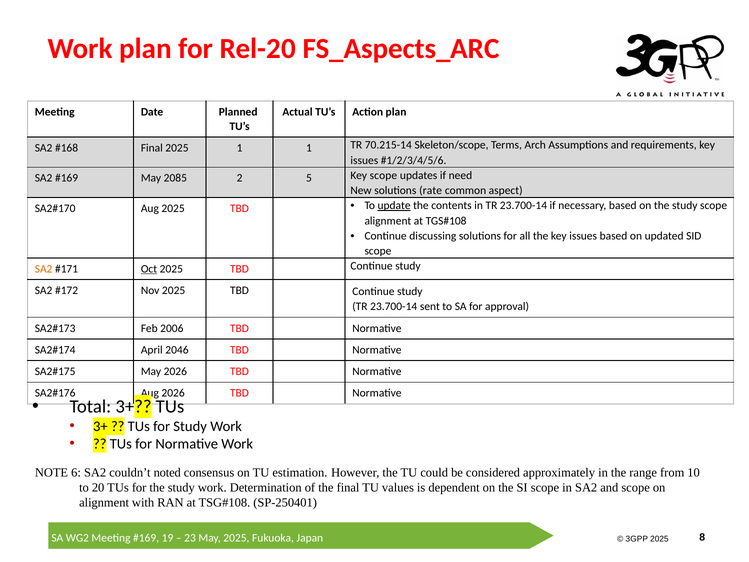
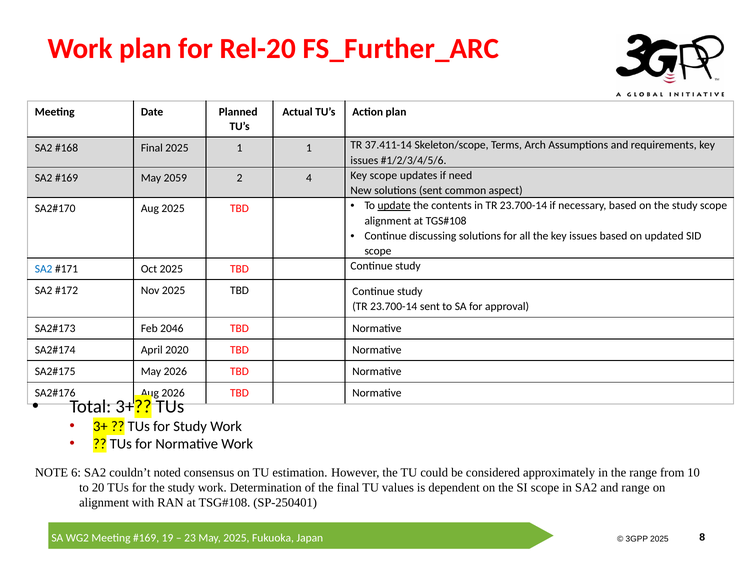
FS_Aspects_ARC: FS_Aspects_ARC -> FS_Further_ARC (401, 48)
70.215-14: 70.215-14 -> 37.411-14 (388, 145)
2085: 2085 -> 2059 (175, 178)
5: 5 -> 4 (309, 178)
solutions rate: rate -> sent (431, 190)
SA2 colour: orange -> blue (44, 269)
Oct underline: present -> none (149, 269)
2006: 2006 -> 2046 (172, 328)
2046: 2046 -> 2020 (177, 350)
and scope: scope -> range (636, 488)
